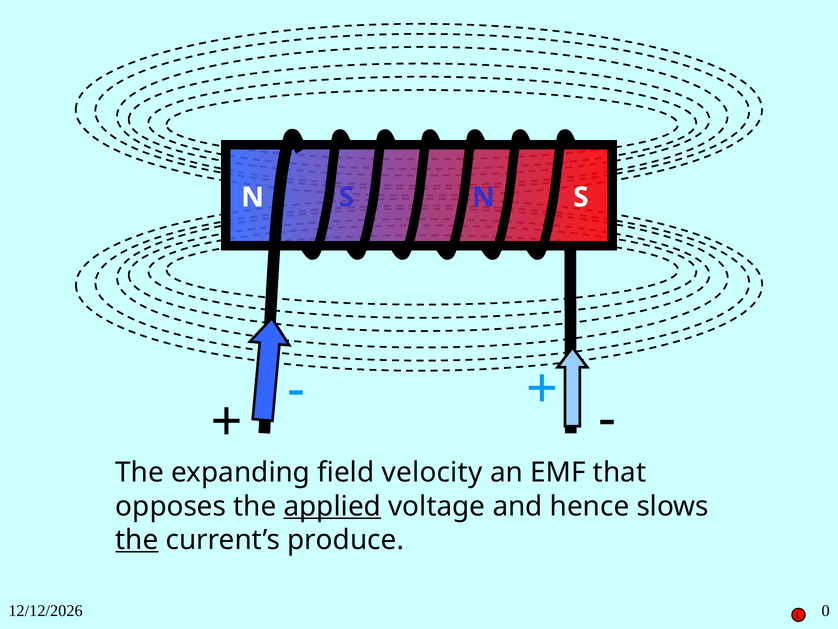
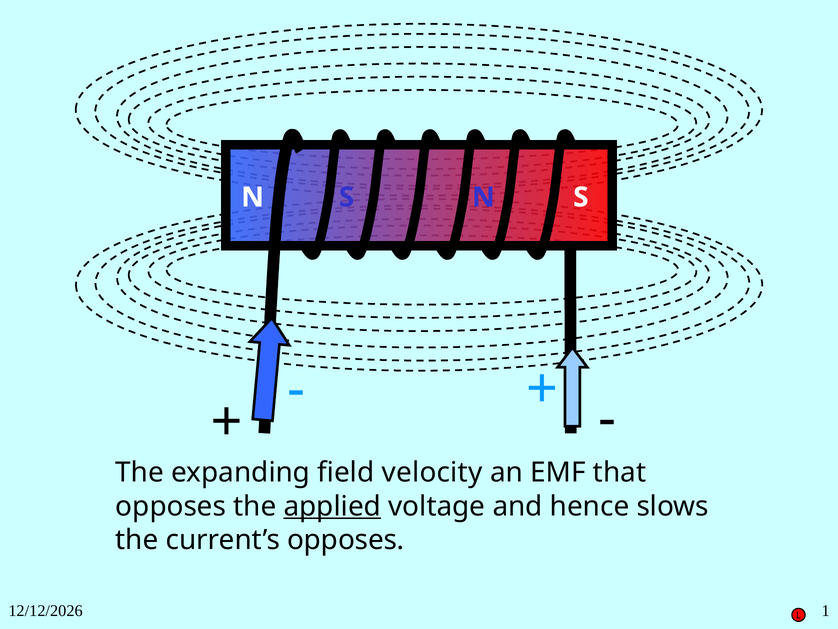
the underline: present -> none (137, 539)
current’s produce: produce -> opposes (346, 539)
0: 0 -> 1 (826, 611)
